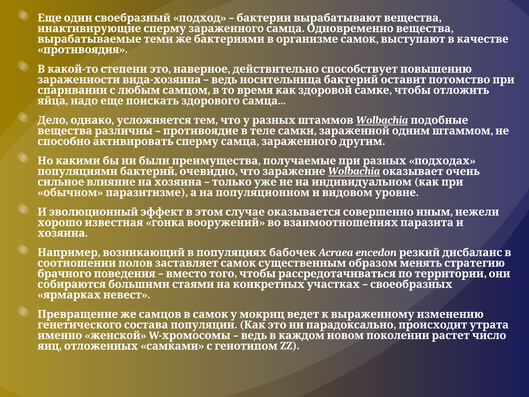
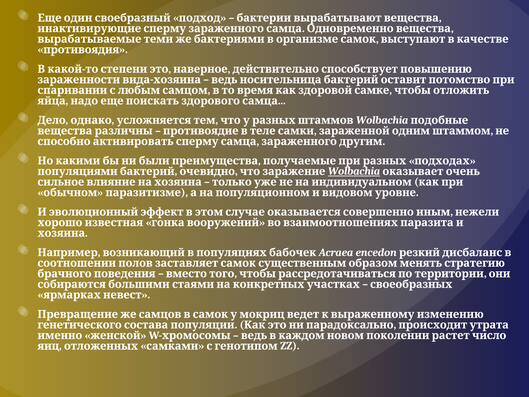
Wolbachia underline: present -> none (382, 120)
